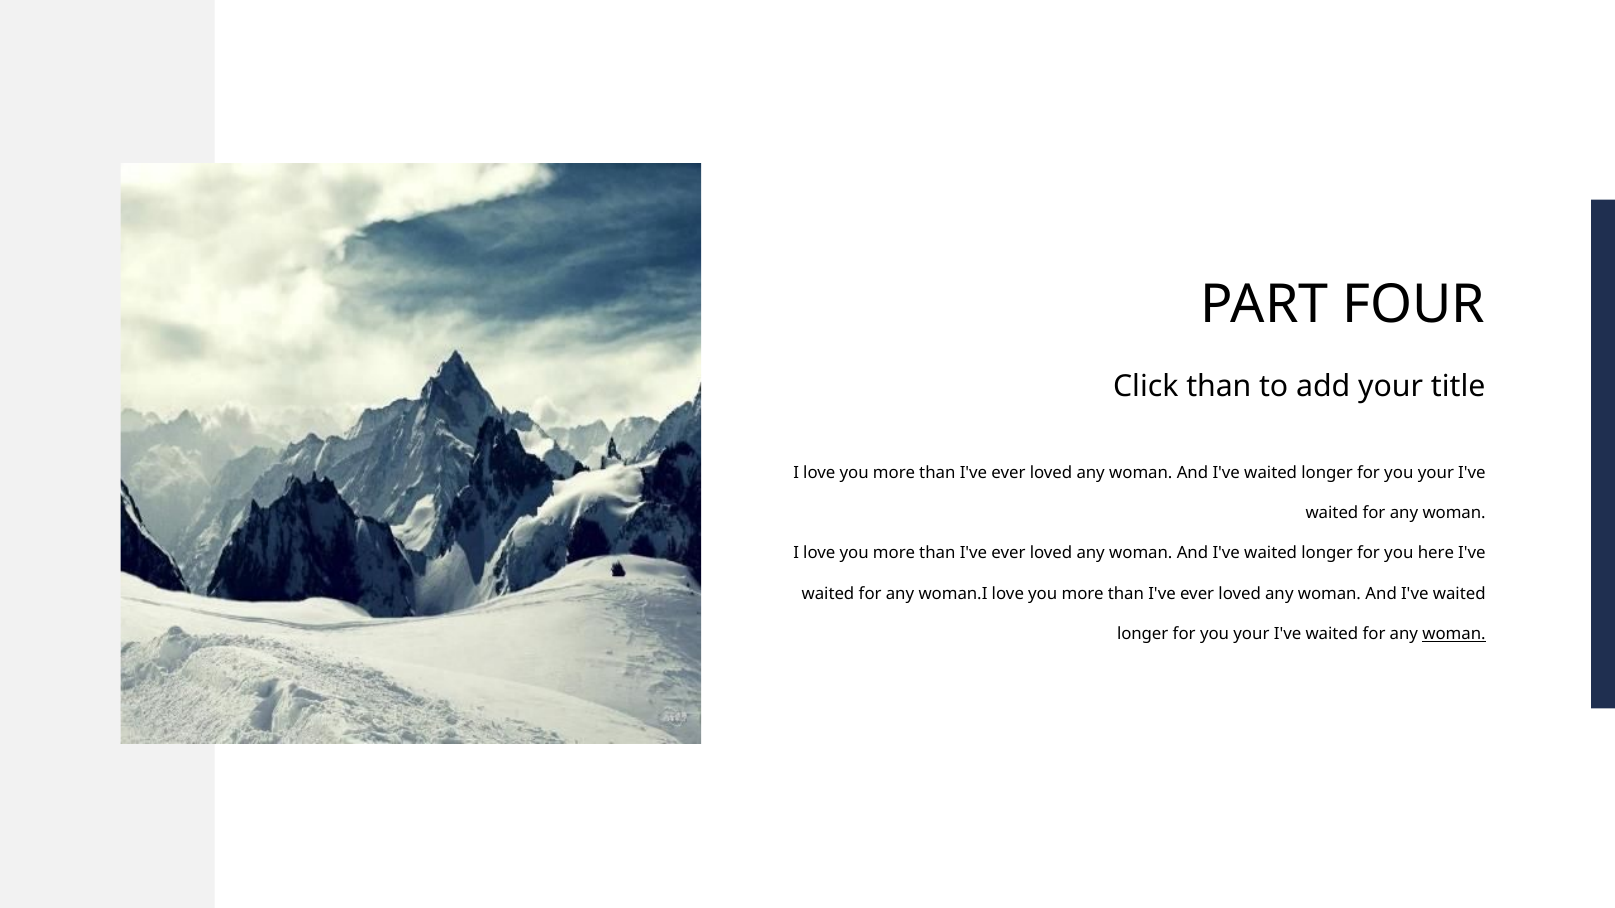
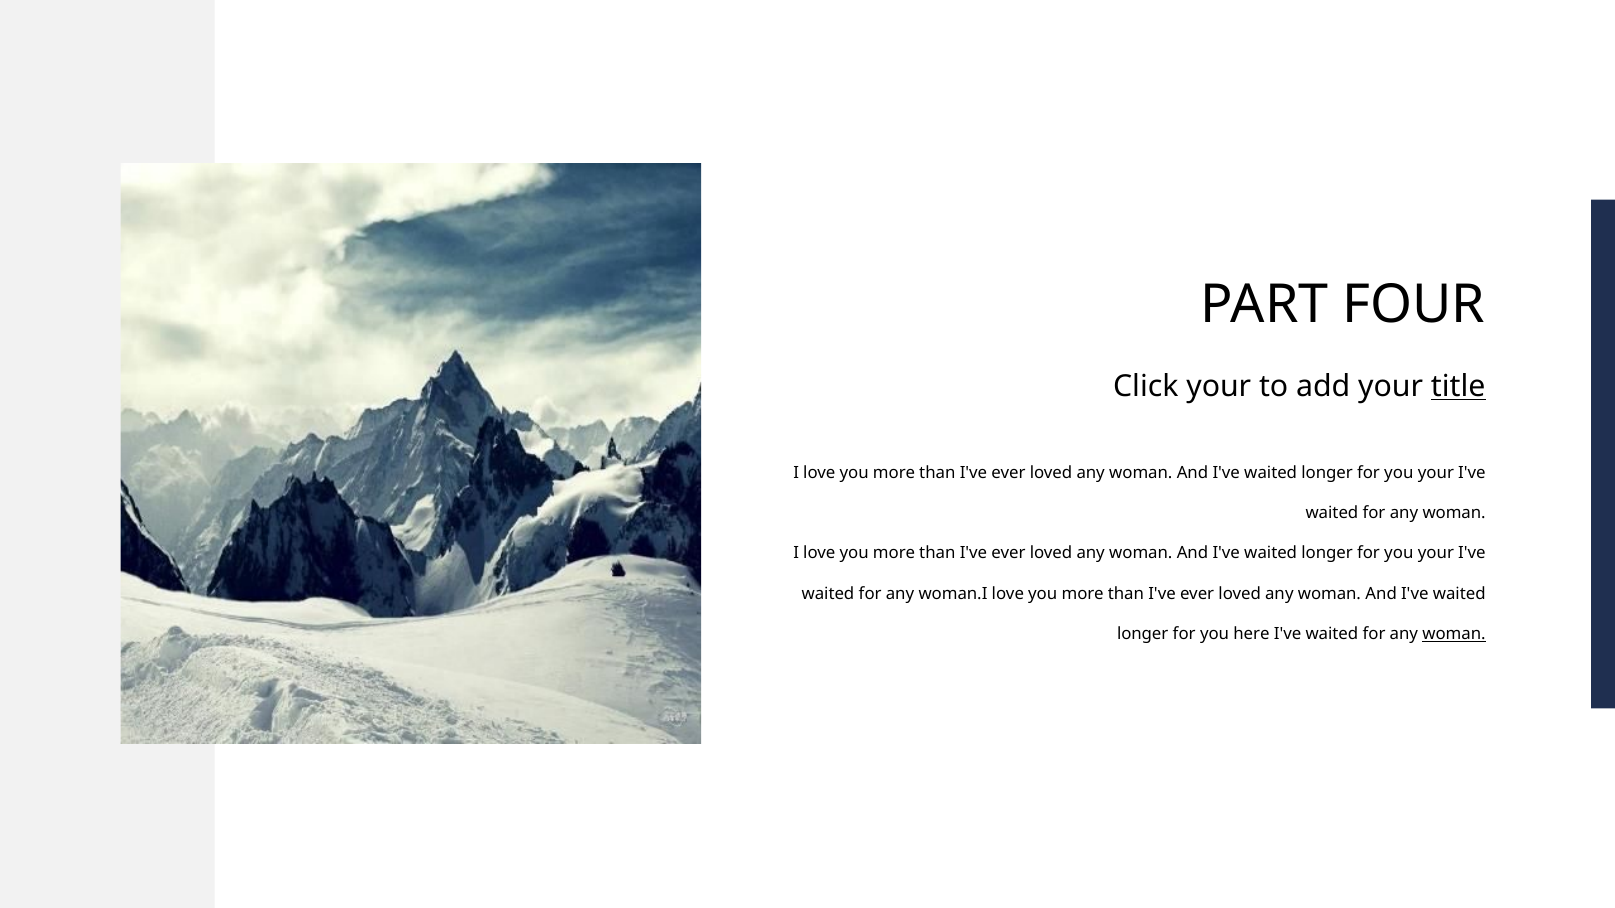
Click than: than -> your (1219, 387)
title underline: none -> present (1458, 387)
here: here -> your (1436, 554)
your: your -> here (1251, 634)
